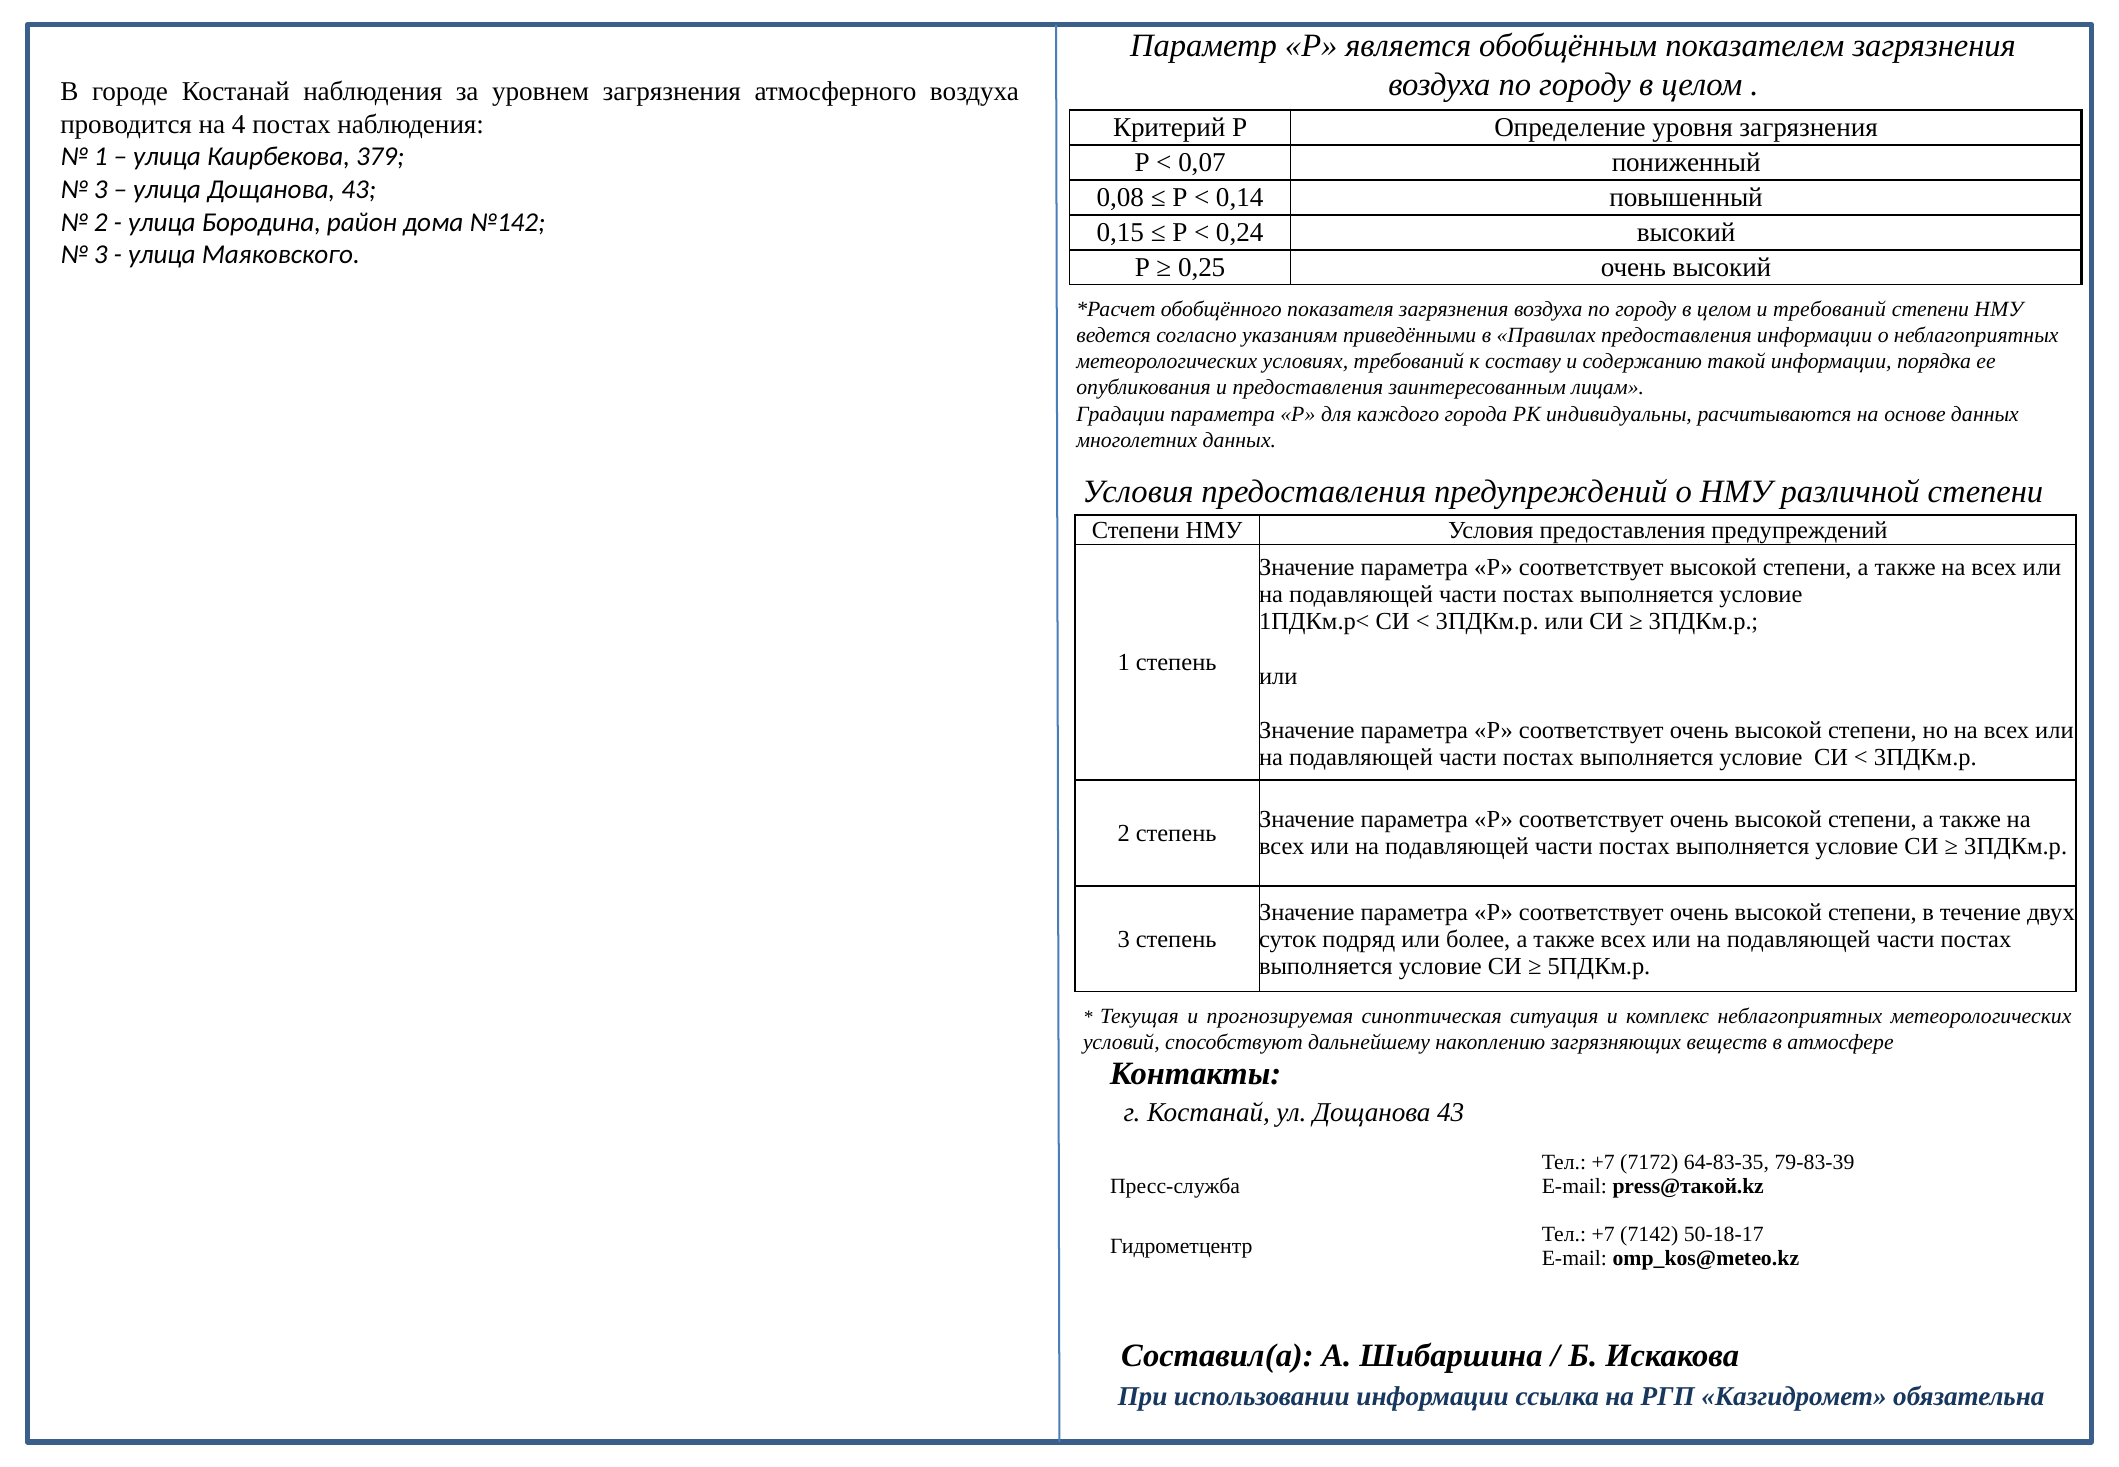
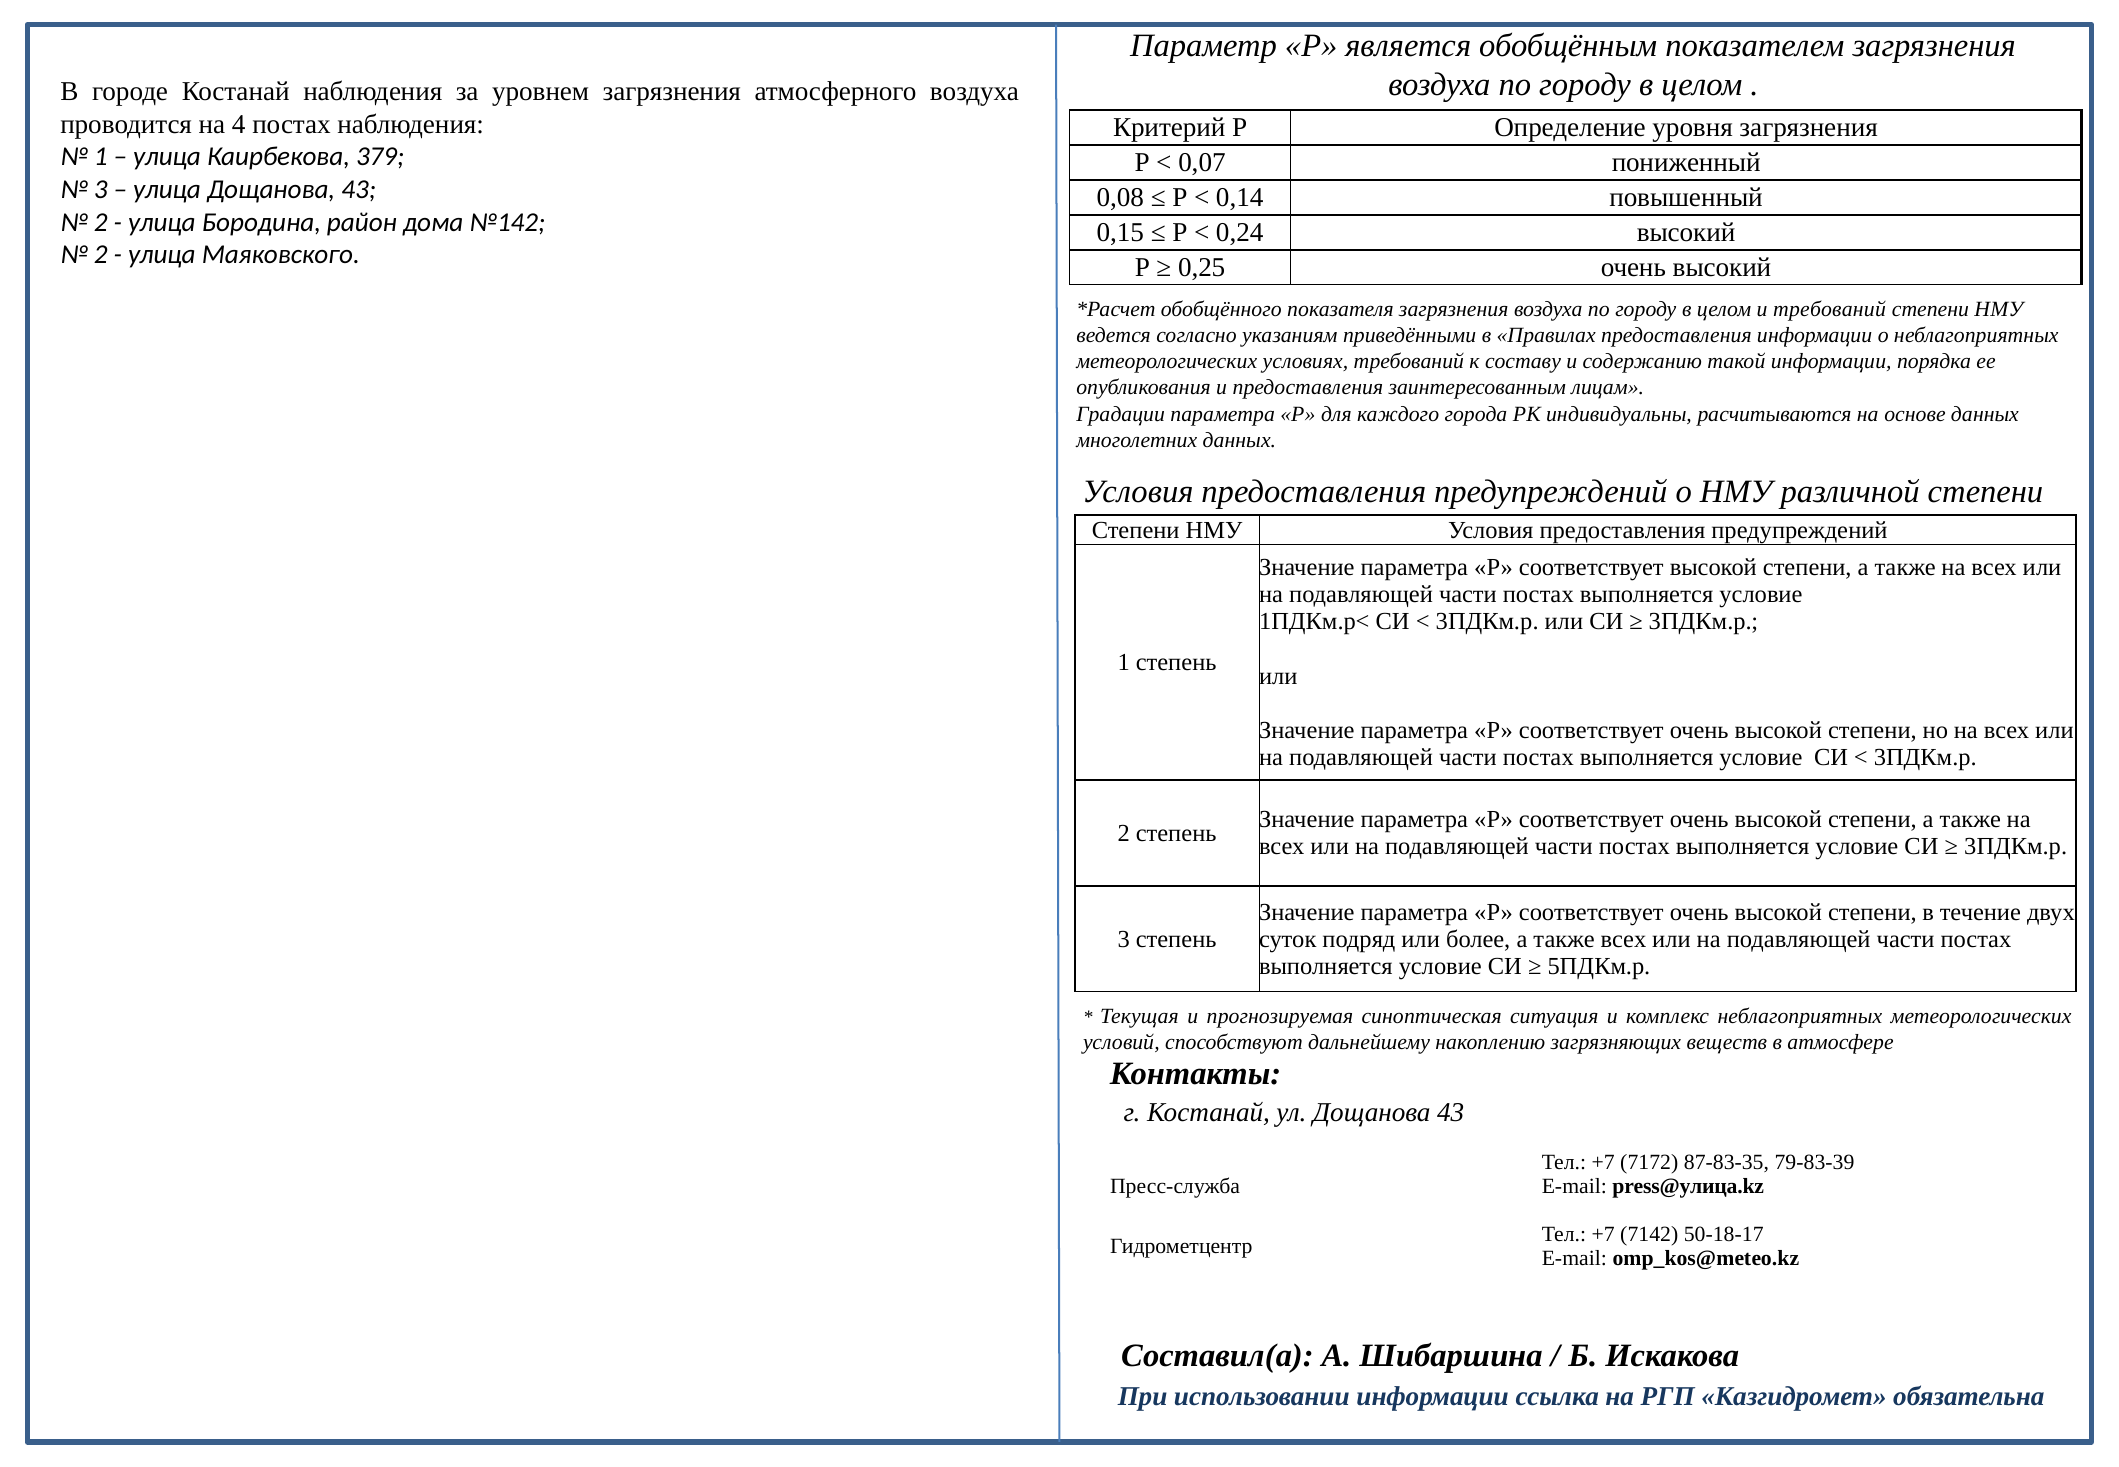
3: 3 -> 2 (101, 255)
64-83-35: 64-83-35 -> 87-83-35 (1726, 1162)
press@такой.kz: press@такой.kz -> press@улица.kz (1688, 1187)
